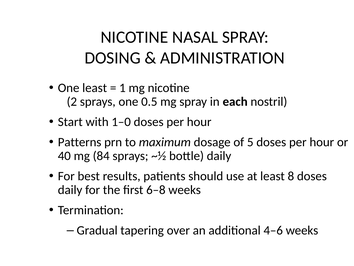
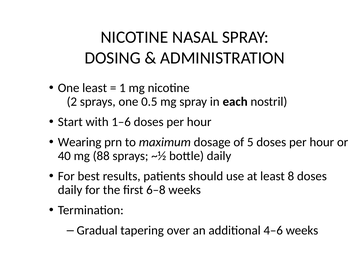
1–0: 1–0 -> 1–6 (121, 122)
Patterns: Patterns -> Wearing (80, 142)
84: 84 -> 88 (101, 156)
